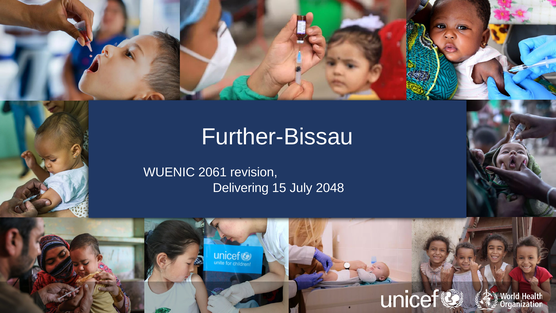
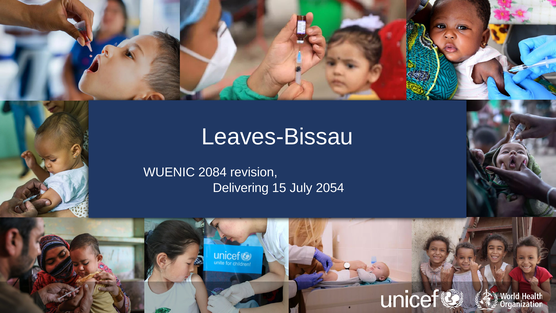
Further-Bissau: Further-Bissau -> Leaves-Bissau (277, 137)
2061: 2061 -> 2084 (213, 172)
2048: 2048 -> 2054 (330, 188)
